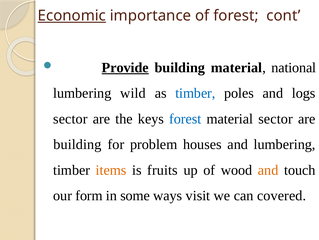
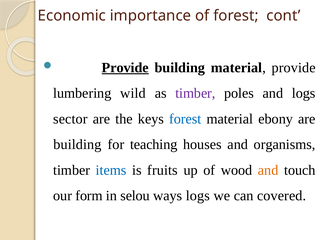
Economic underline: present -> none (72, 16)
material national: national -> provide (294, 67)
timber colour: blue -> purple (195, 93)
material sector: sector -> ebony (276, 119)
problem: problem -> teaching (154, 144)
and lumbering: lumbering -> organisms (285, 144)
items colour: orange -> blue (111, 170)
some: some -> selou (135, 195)
ways visit: visit -> logs (198, 195)
